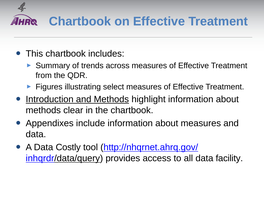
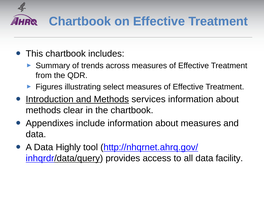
highlight: highlight -> services (149, 99)
Costly: Costly -> Highly (68, 147)
